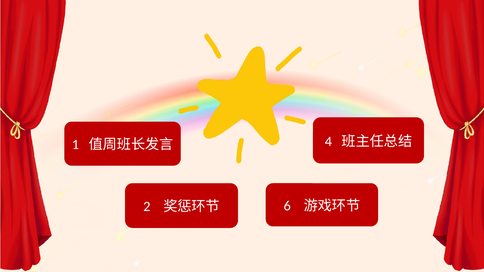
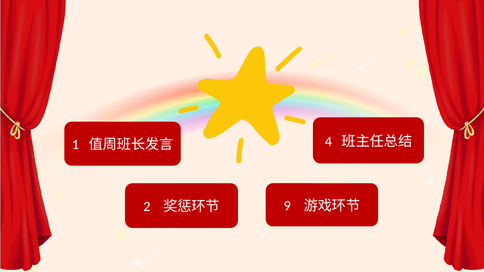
6: 6 -> 9 (287, 206)
